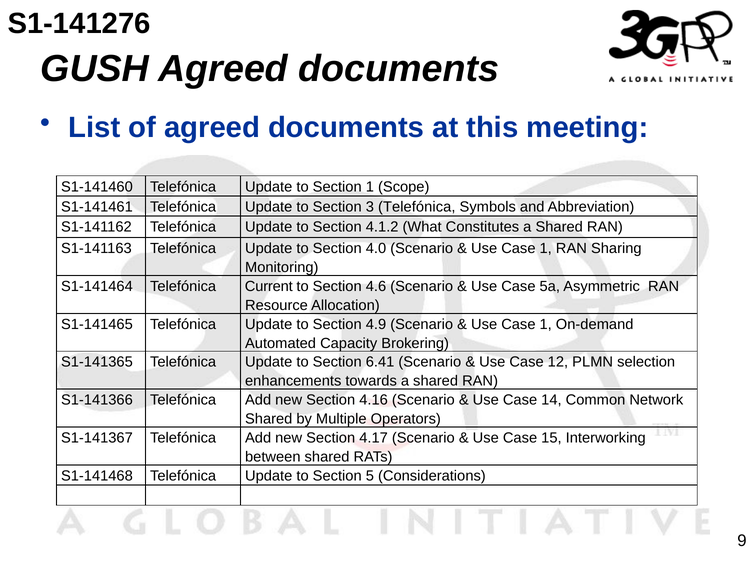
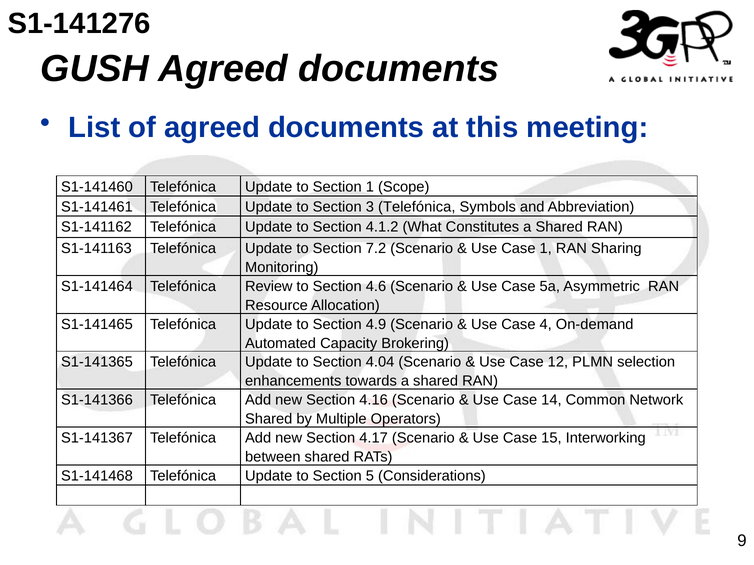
4.0: 4.0 -> 7.2 (376, 249)
Current: Current -> Review (269, 287)
1: 1 -> 4 (546, 325)
6.41: 6.41 -> 4.04 (380, 362)
